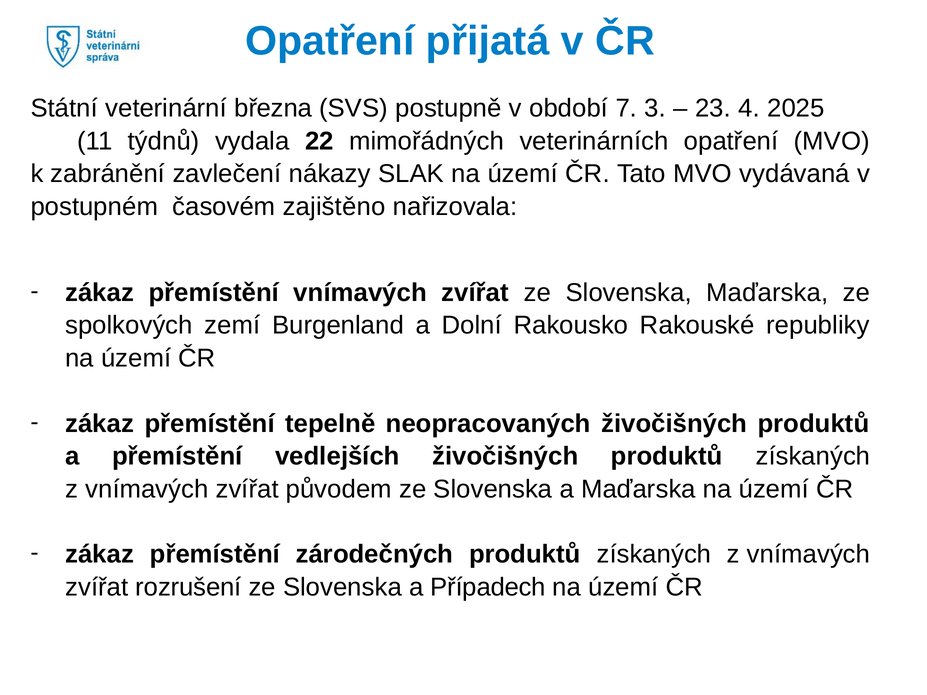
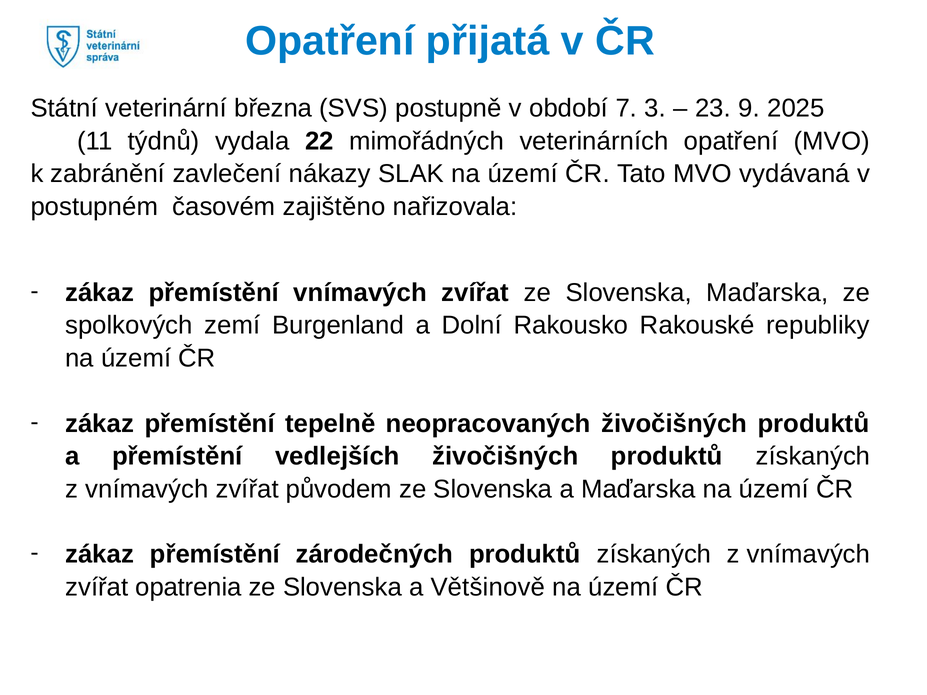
4: 4 -> 9 (749, 109)
rozrušení: rozrušení -> opatrenia (188, 587)
Případech: Případech -> Většinově (488, 587)
